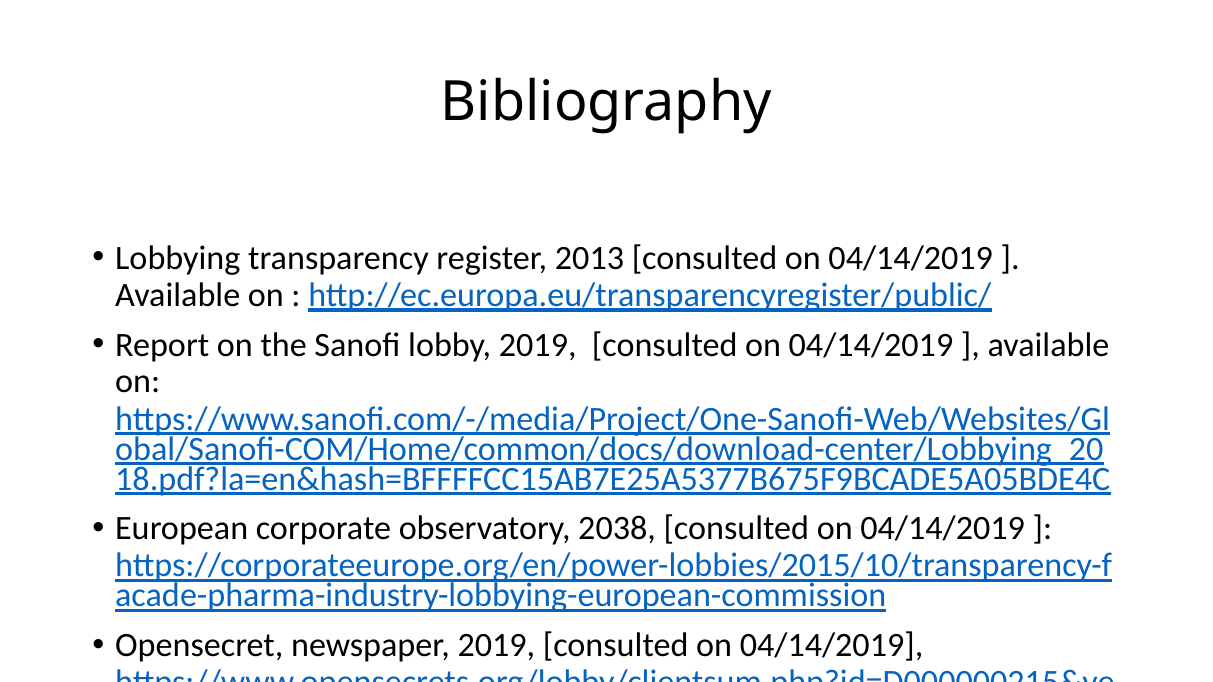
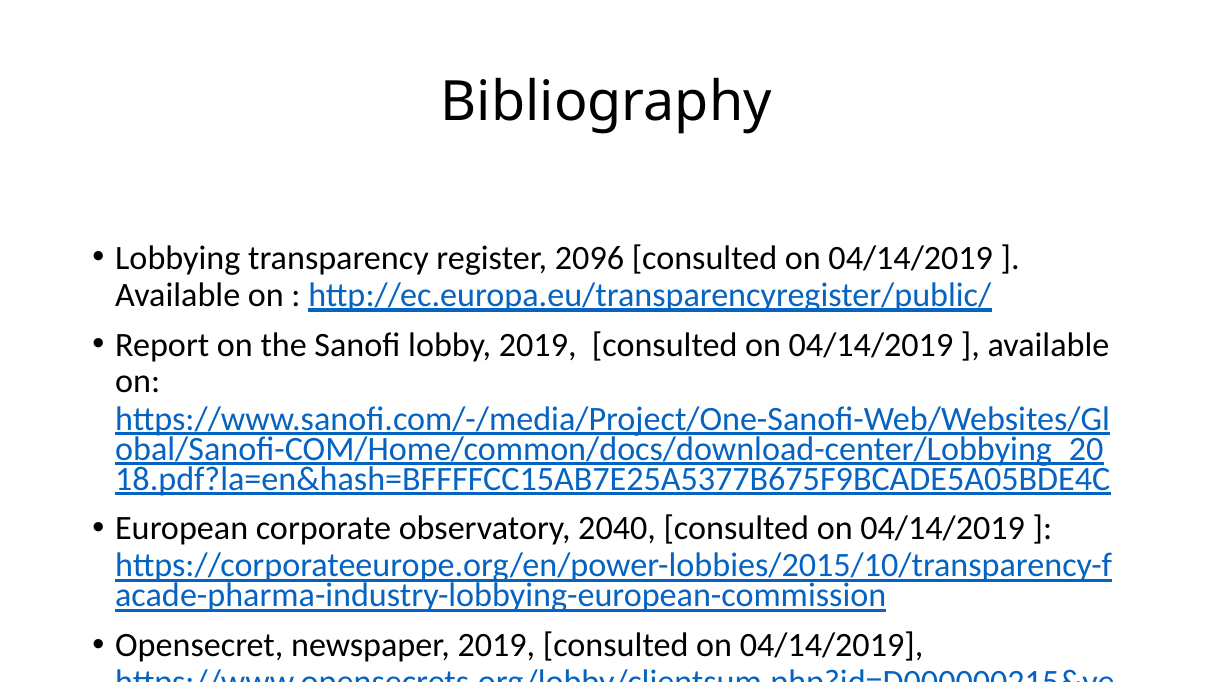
2013: 2013 -> 2096 (590, 258)
2038: 2038 -> 2040 (617, 529)
